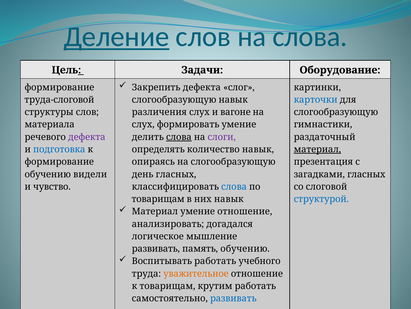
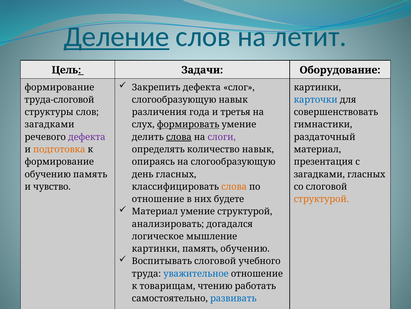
на слова: слова -> летит (310, 37)
различения слух: слух -> года (199, 112)
вагоне: вагоне -> третья (235, 112)
слогообразующую: слогообразующую -> совершенствовать (336, 112)
материала: материала -> загадками (50, 124)
формировать underline: none -> present (188, 124)
подготовка colour: blue -> orange (59, 149)
материал underline: present -> none (317, 149)
обучению видели: видели -> память (90, 174)
слова colour: blue -> orange (234, 186)
товарищам: товарищам -> отношение (158, 199)
них навык: навык -> будете (229, 199)
структурой colour: blue -> orange (321, 199)
умение отношение: отношение -> структурой (245, 211)
развивать: развивать -> картинки (156, 248)
Воспитывать работать: работать -> слоговой (215, 261)
уважительное colour: orange -> blue (196, 273)
крутим: крутим -> чтению (215, 285)
